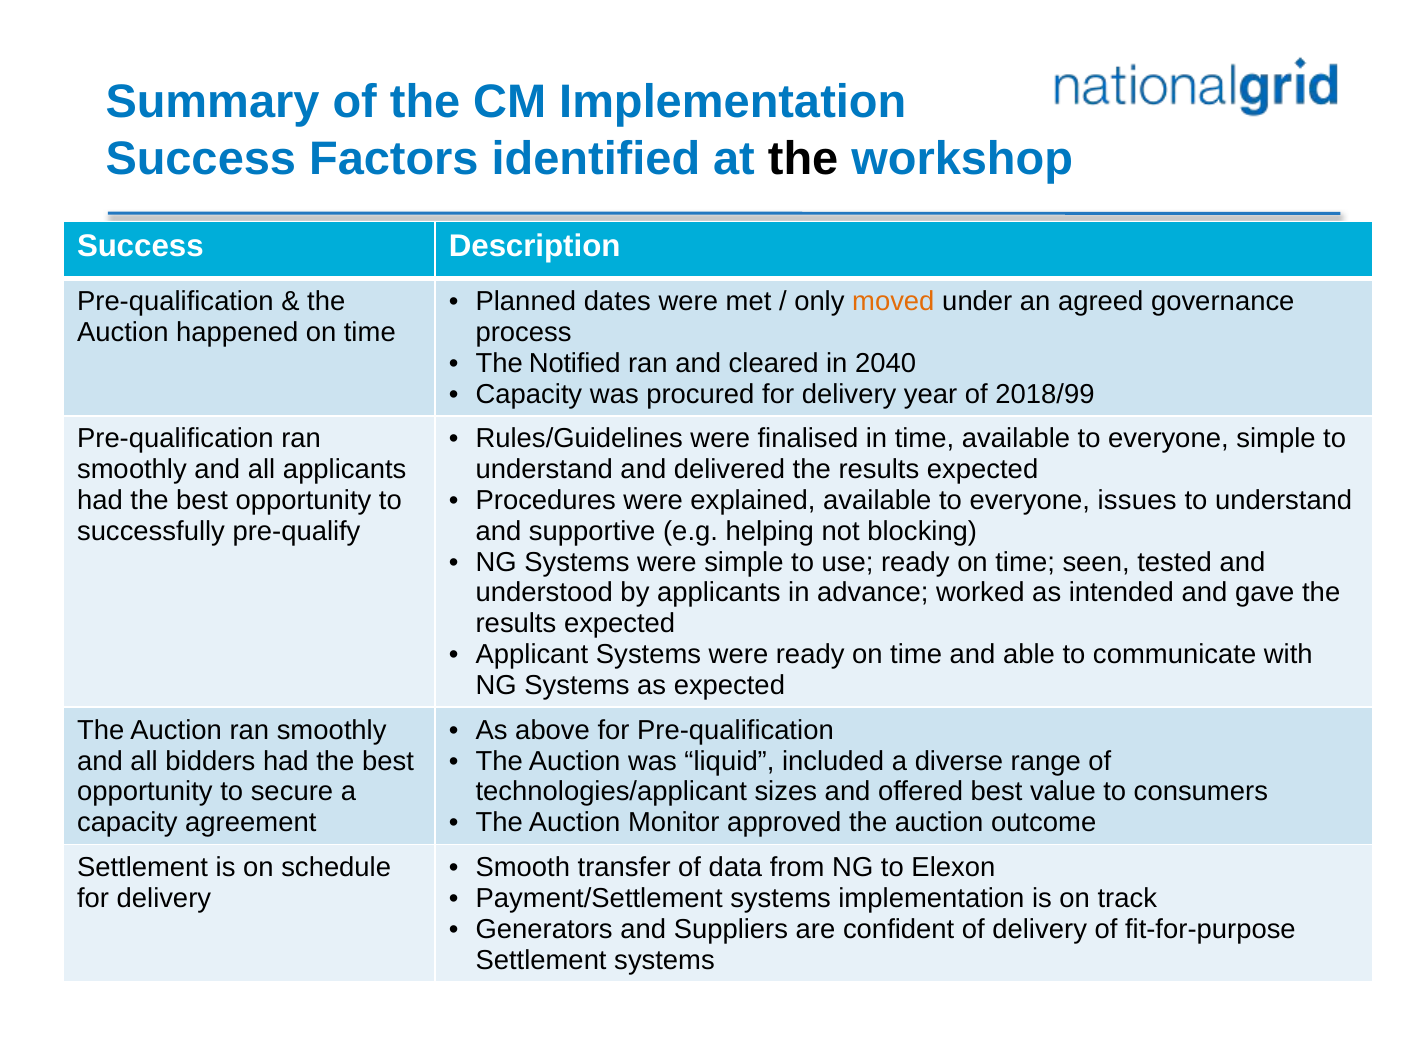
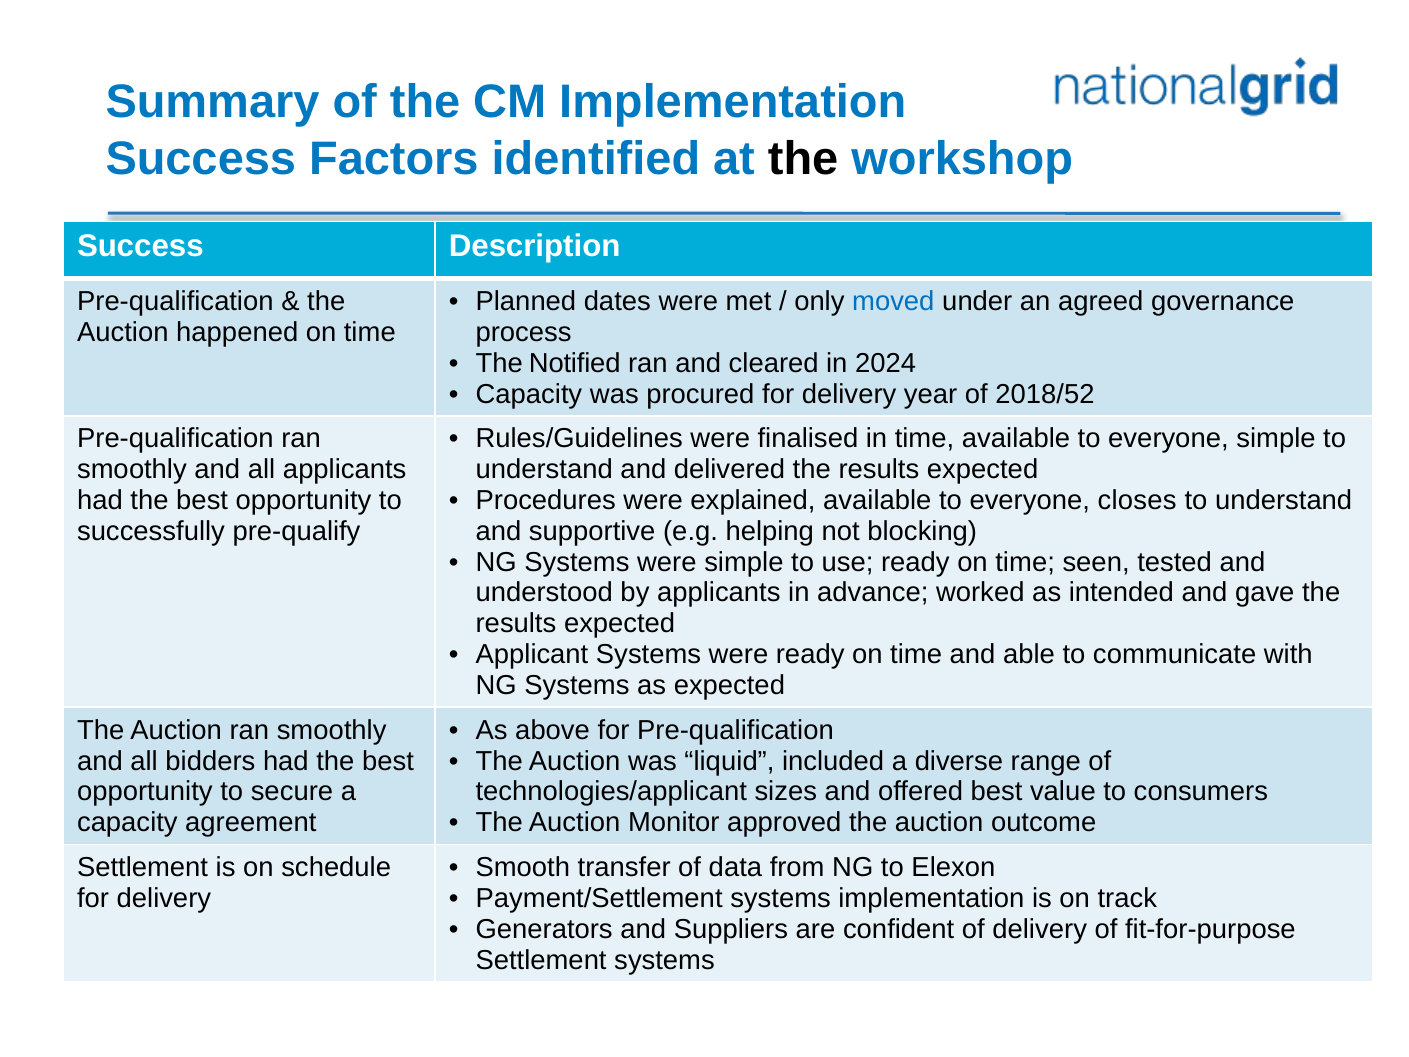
moved colour: orange -> blue (893, 302)
2040: 2040 -> 2024 (886, 363)
2018/99: 2018/99 -> 2018/52 (1045, 394)
issues: issues -> closes (1137, 500)
